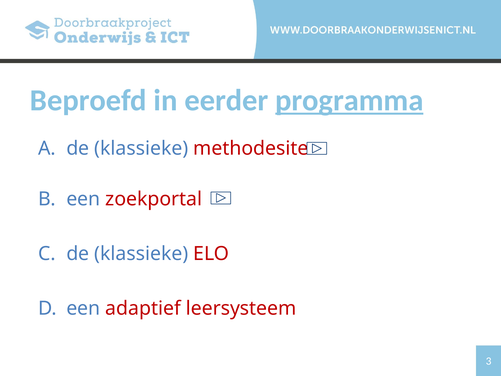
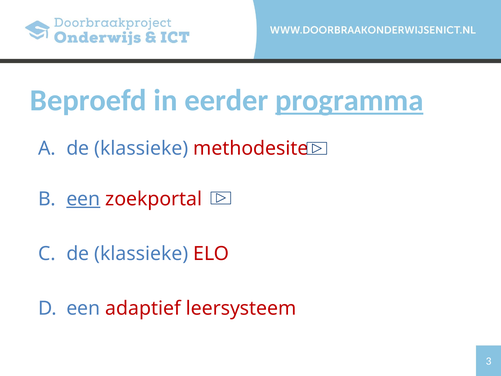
een underline: none -> present (83, 199)
